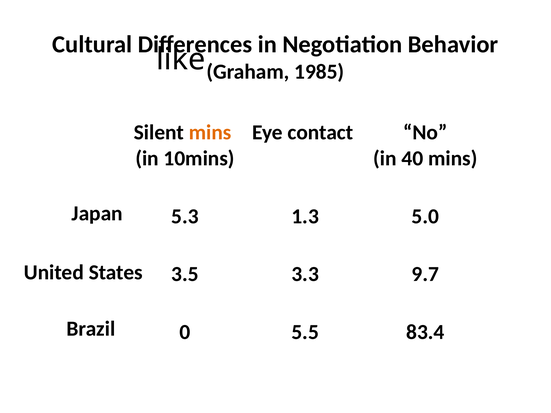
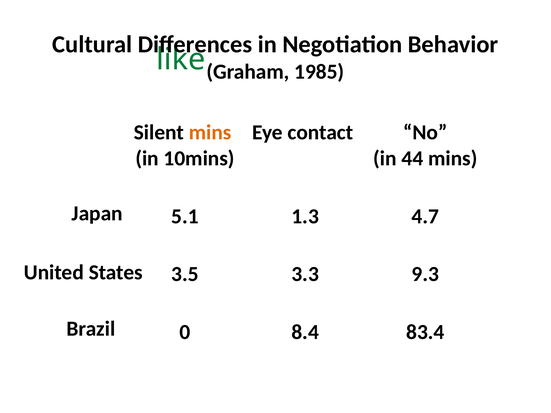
like colour: black -> green (181, 59)
40: 40 -> 44 (412, 159)
5.3: 5.3 -> 5.1 (185, 216)
5.0: 5.0 -> 4.7 (425, 216)
9.7: 9.7 -> 9.3 (425, 274)
5.5: 5.5 -> 8.4 (305, 332)
